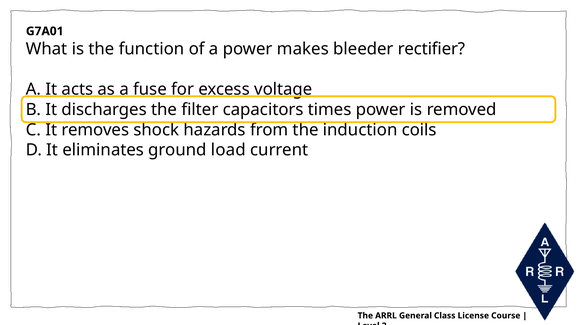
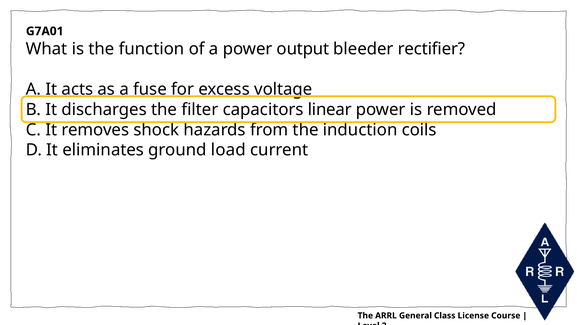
makes: makes -> output (303, 49)
times: times -> linear (330, 109)
